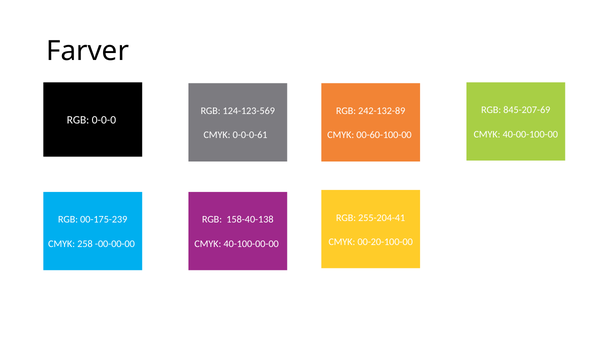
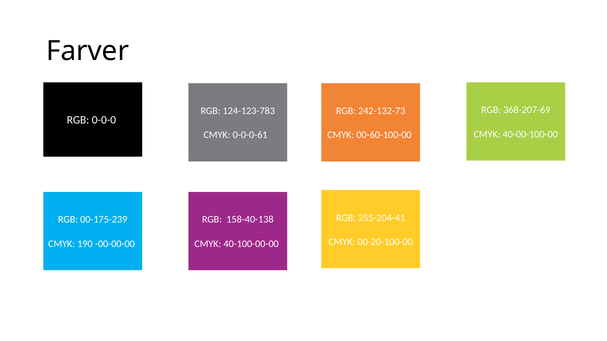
845-207-69: 845-207-69 -> 368-207-69 (527, 110)
124-123-569: 124-123-569 -> 124-123-783 (249, 111)
242-132-89: 242-132-89 -> 242-132-73 (382, 111)
258: 258 -> 190 (85, 244)
